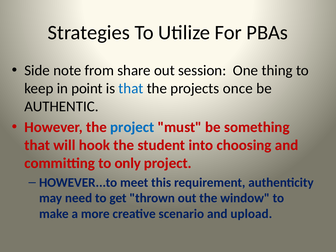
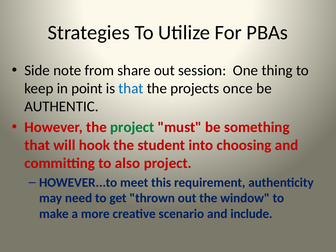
project colour: blue -> green (132, 127)
only: only -> also (128, 163)
upload: upload -> include (251, 214)
